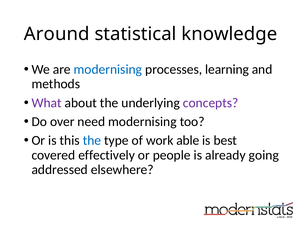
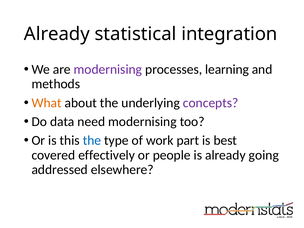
Around: Around -> Already (57, 34)
knowledge: knowledge -> integration (229, 34)
modernising colour: blue -> purple (108, 69)
What colour: purple -> orange (47, 103)
over: over -> data (62, 122)
able: able -> part (188, 141)
